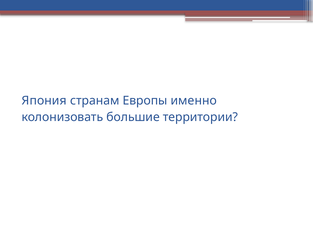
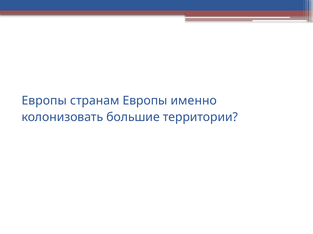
Япония: Япония -> Европы (44, 101)
